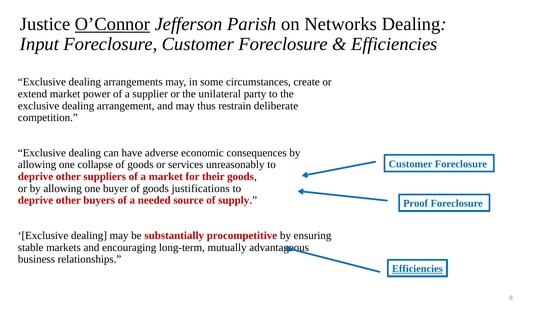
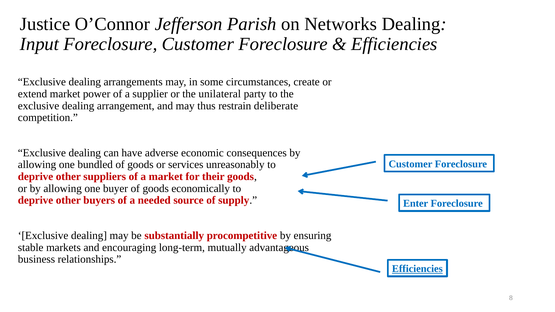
O’Connor underline: present -> none (112, 24)
collapse: collapse -> bundled (95, 165)
justifications: justifications -> economically (201, 189)
Proof: Proof -> Enter (416, 204)
